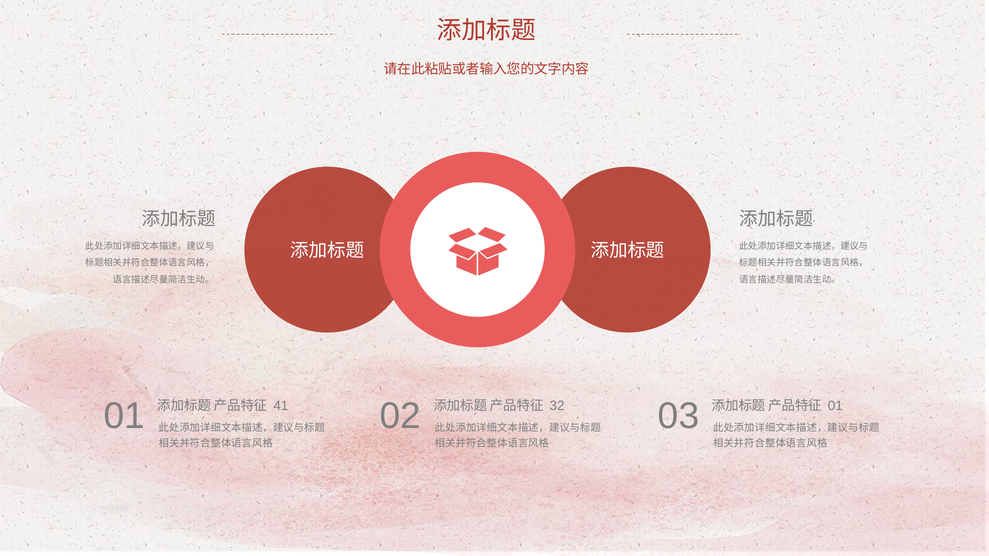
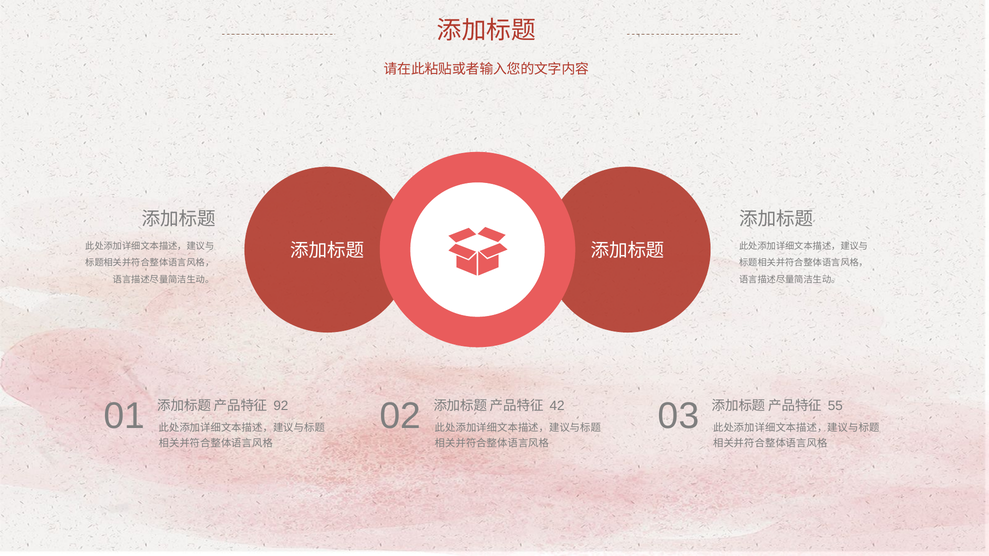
41: 41 -> 92 (281, 406)
32: 32 -> 42 (557, 406)
01: 01 -> 55 (835, 406)
